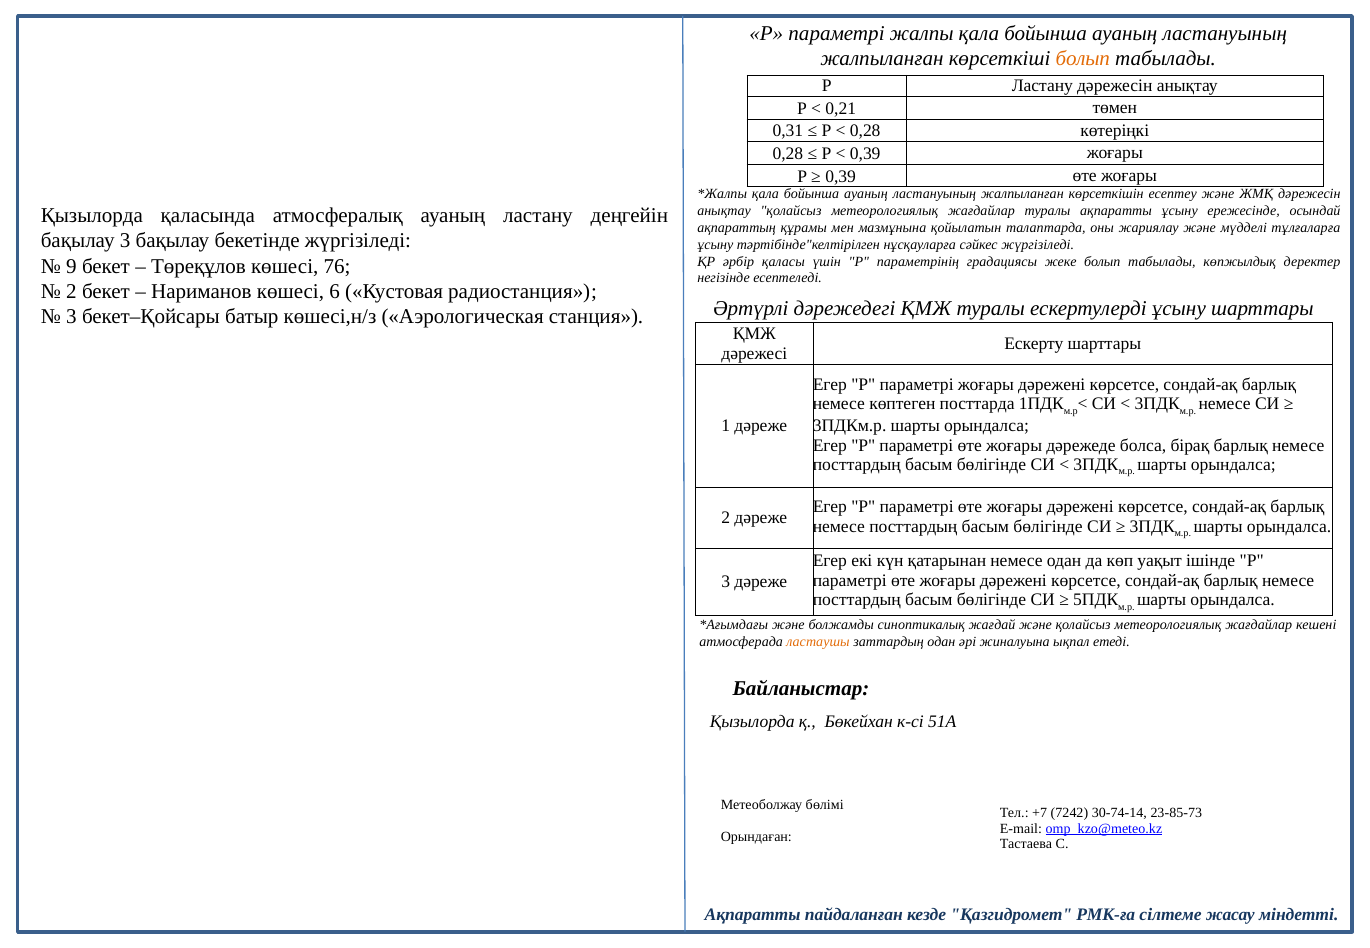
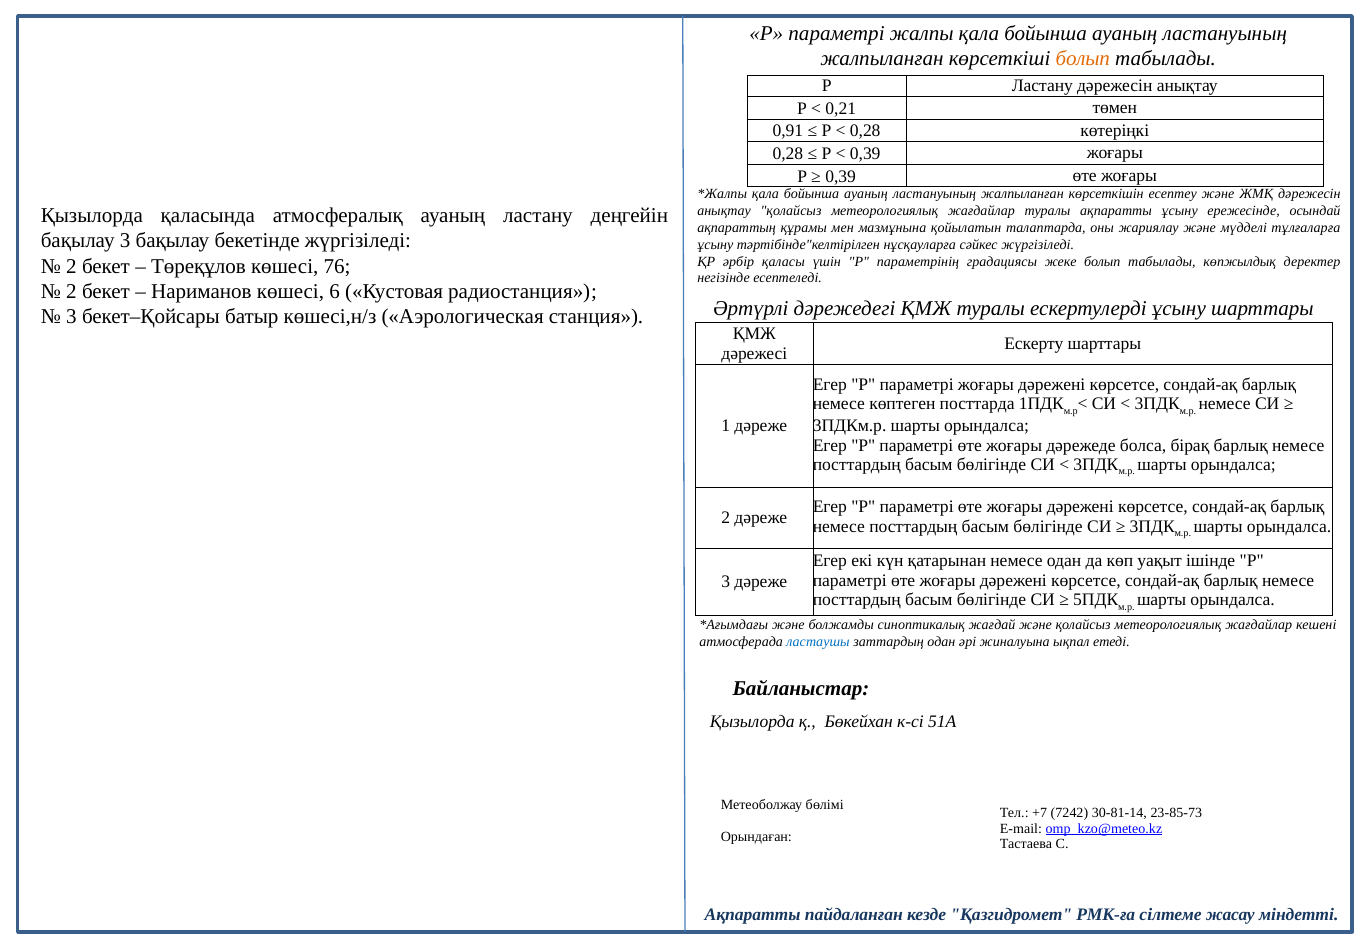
0,31: 0,31 -> 0,91 (788, 131)
9: 9 -> 2 (71, 266)
ластаушы colour: orange -> blue (818, 642)
30-74-14: 30-74-14 -> 30-81-14 (1119, 813)
